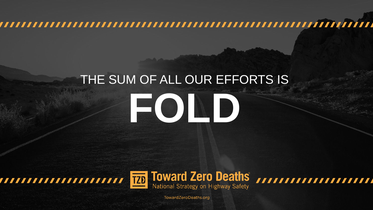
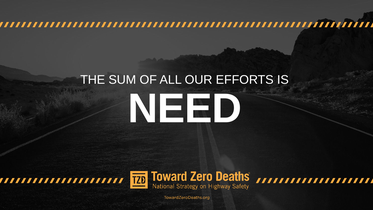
FOLD: FOLD -> NEED (185, 109)
